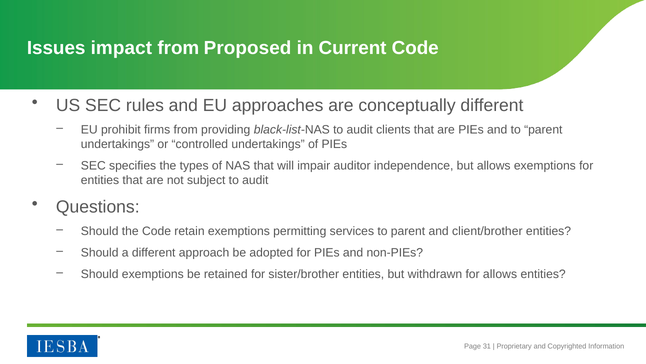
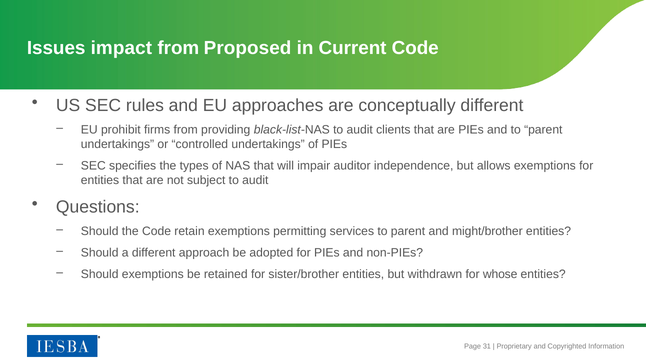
client/brother: client/brother -> might/brother (487, 231)
for allows: allows -> whose (500, 274)
